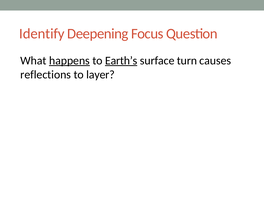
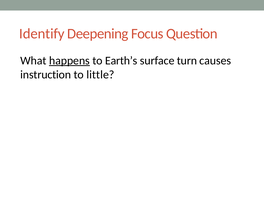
Earth’s underline: present -> none (121, 61)
reflections: reflections -> instruction (46, 75)
layer: layer -> little (100, 75)
